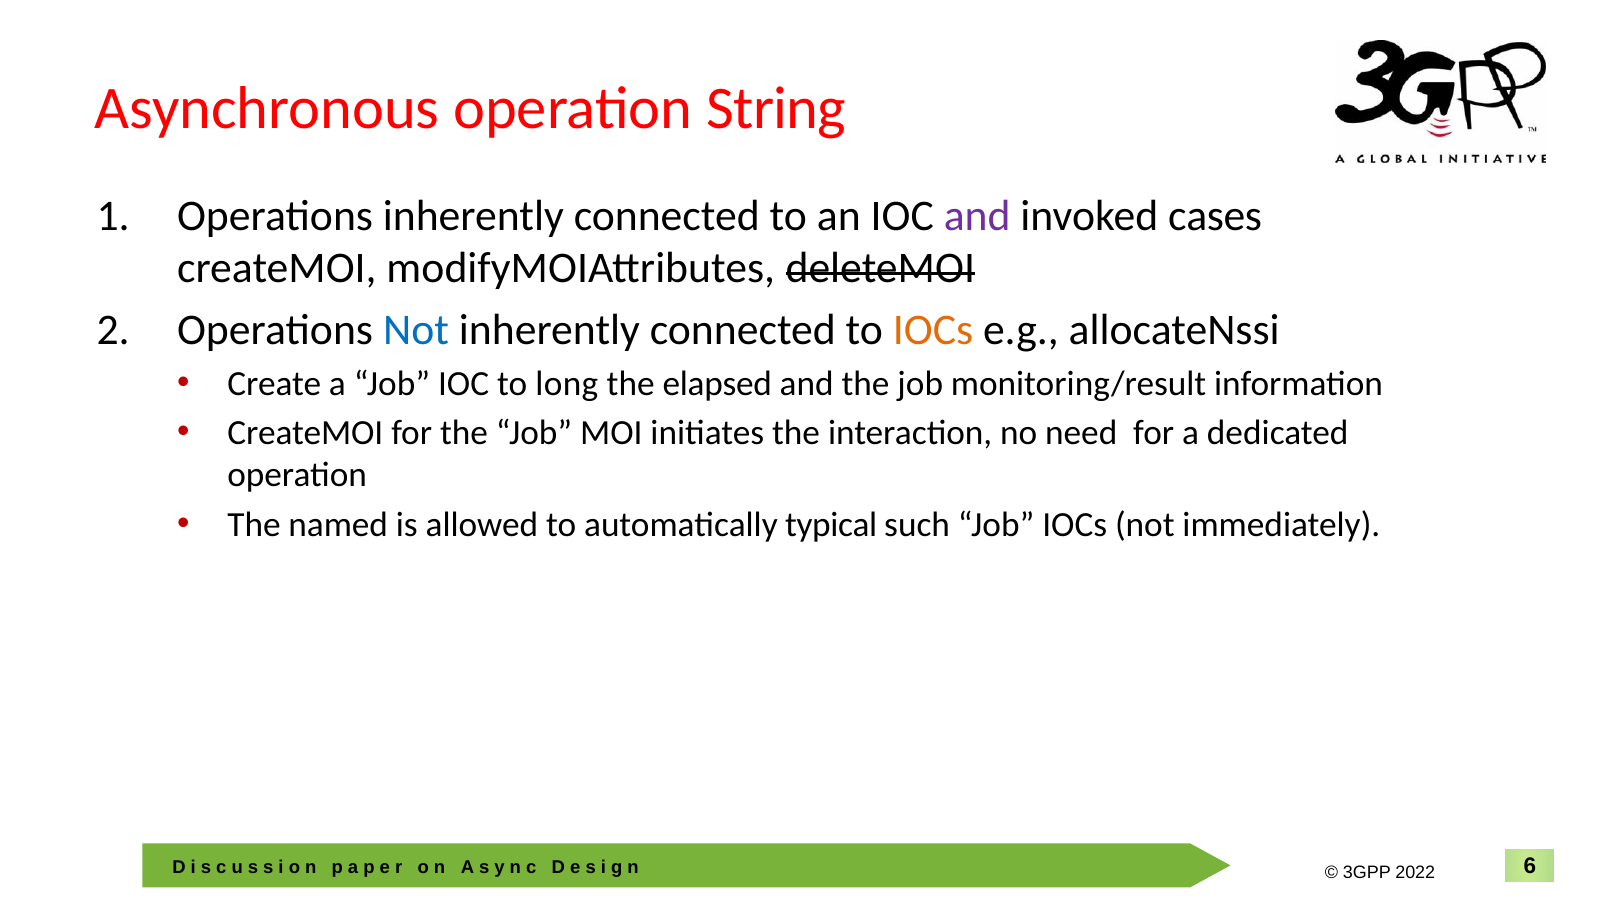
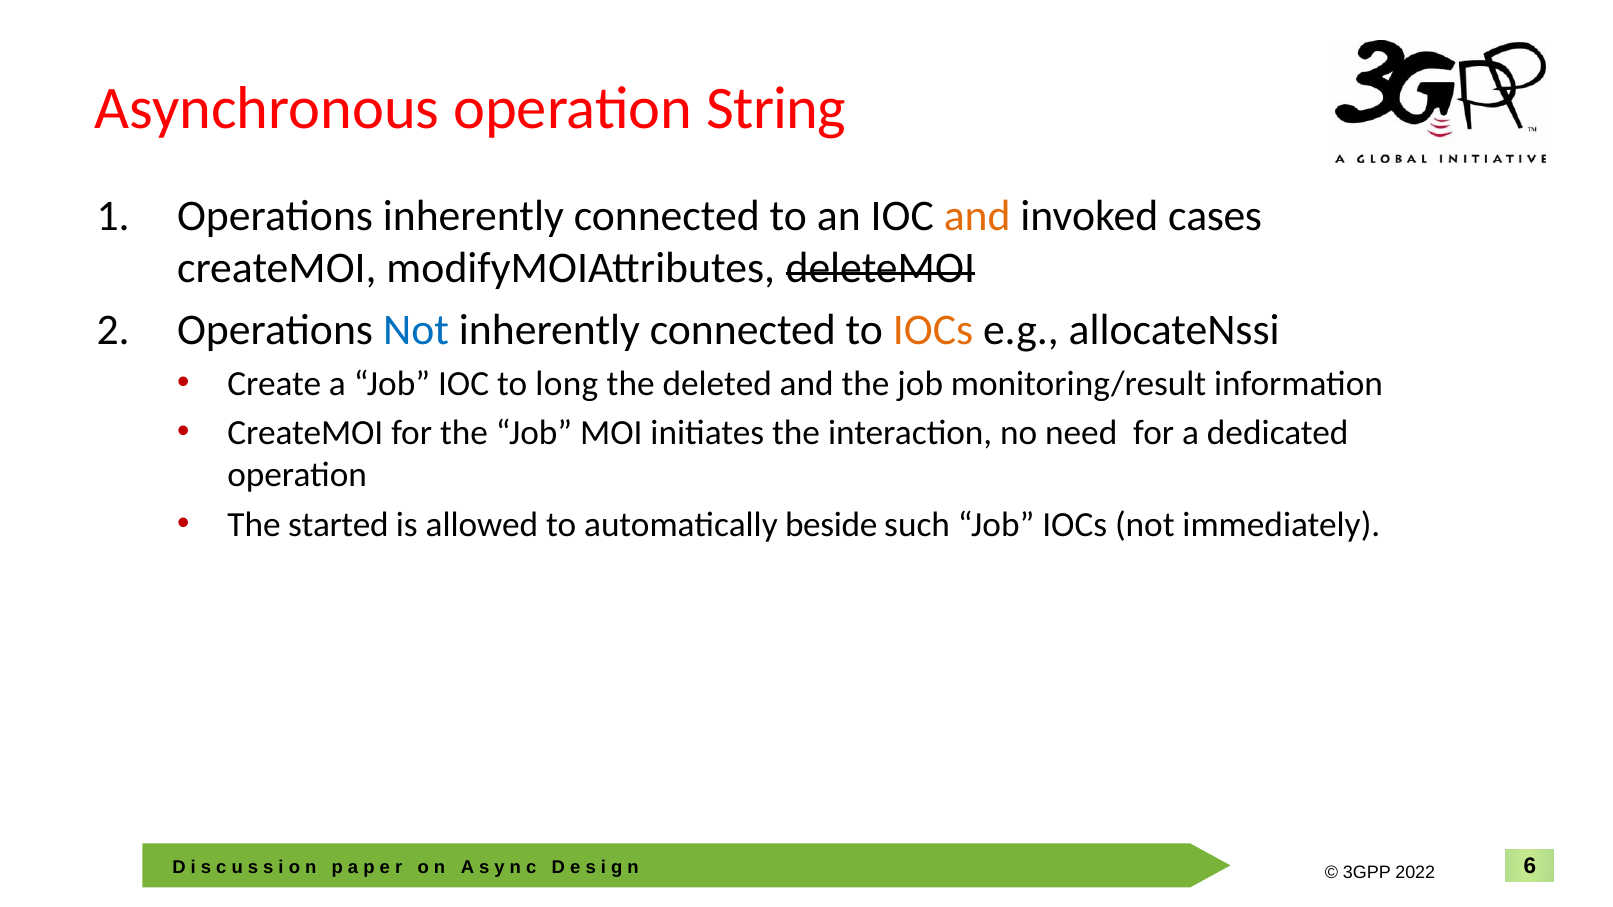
and colour: purple -> orange (977, 216)
elapsed: elapsed -> deleted (717, 384)
named: named -> started (338, 525)
typical: typical -> beside (831, 525)
